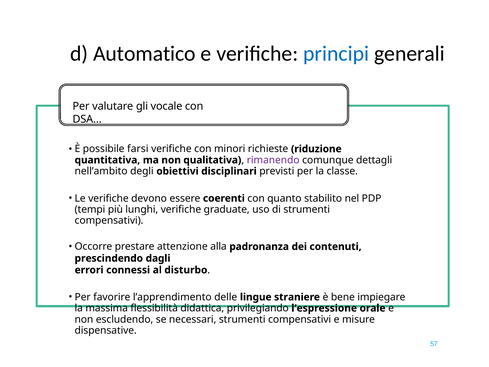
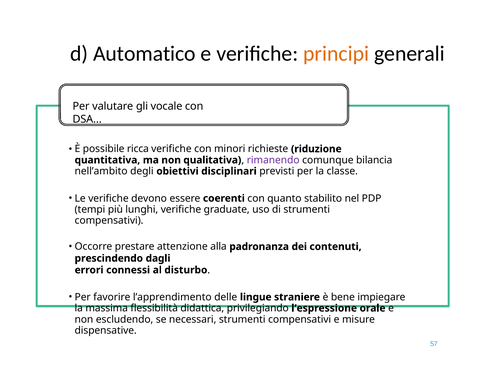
principi colour: blue -> orange (336, 54)
farsi: farsi -> ricca (138, 149)
dettagli: dettagli -> bilancia (374, 160)
